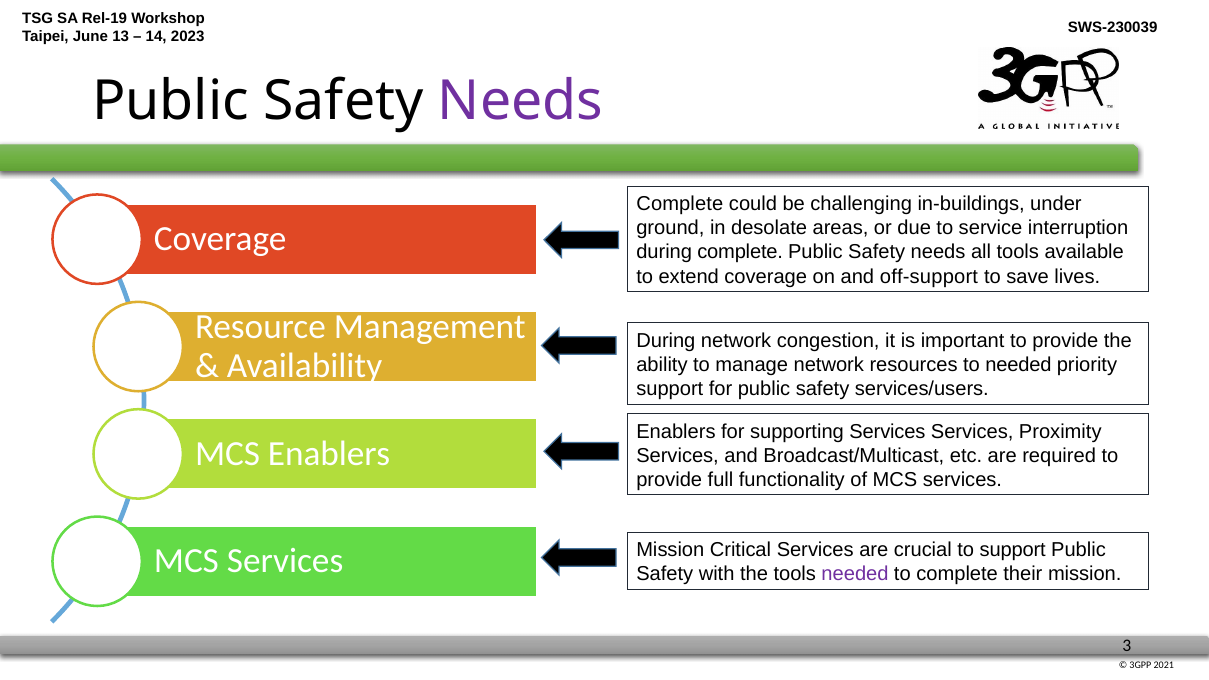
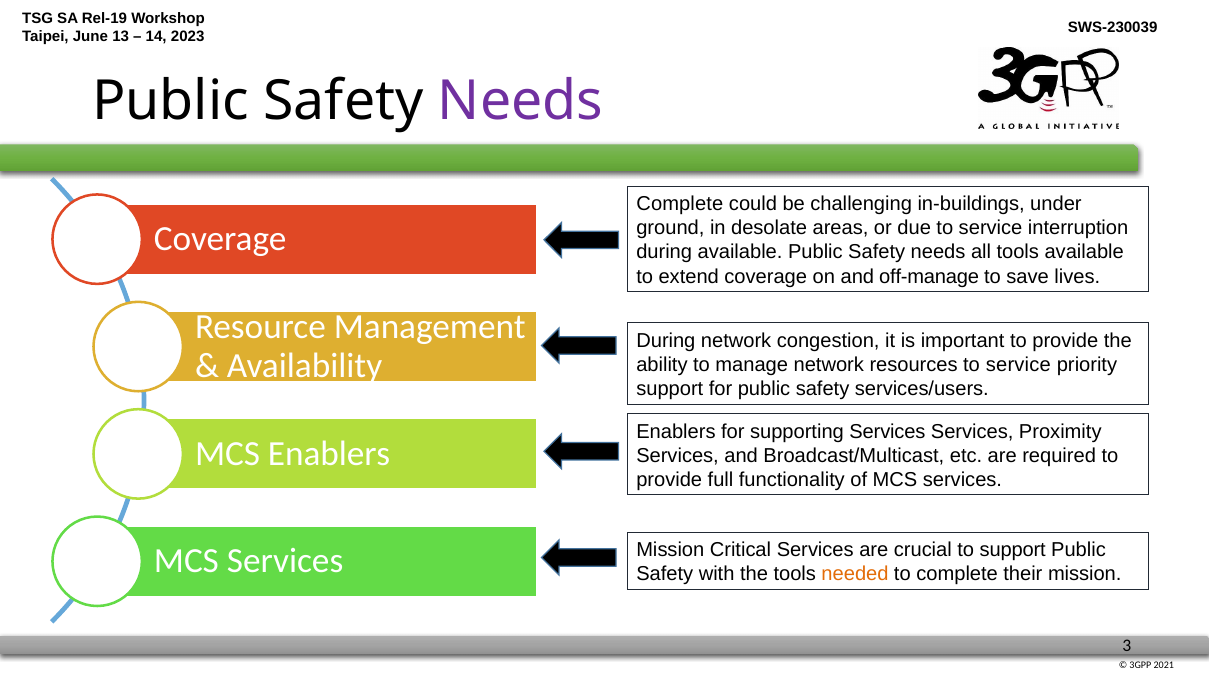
during complete: complete -> available (740, 252)
off-support: off-support -> off-manage (929, 276)
resources to needed: needed -> service (1018, 365)
needed colour: purple -> orange (855, 574)
